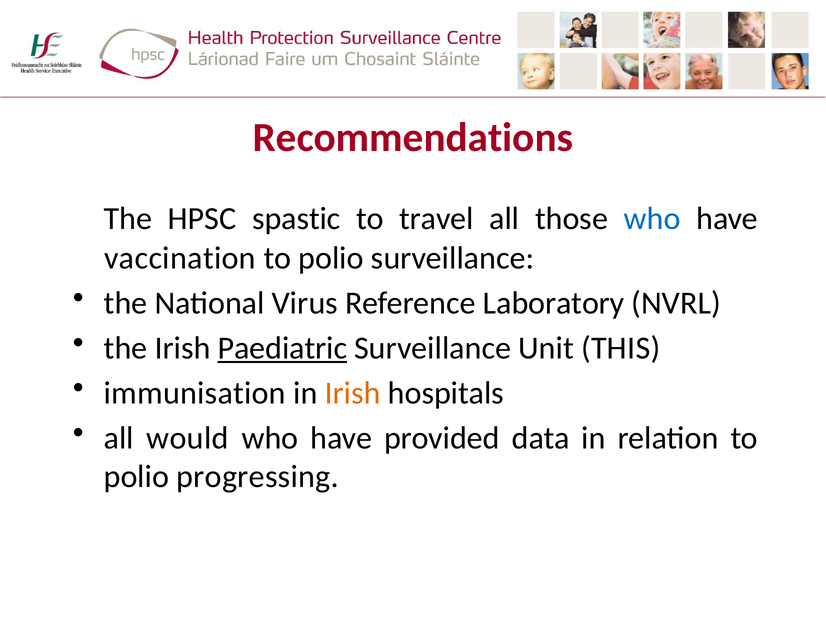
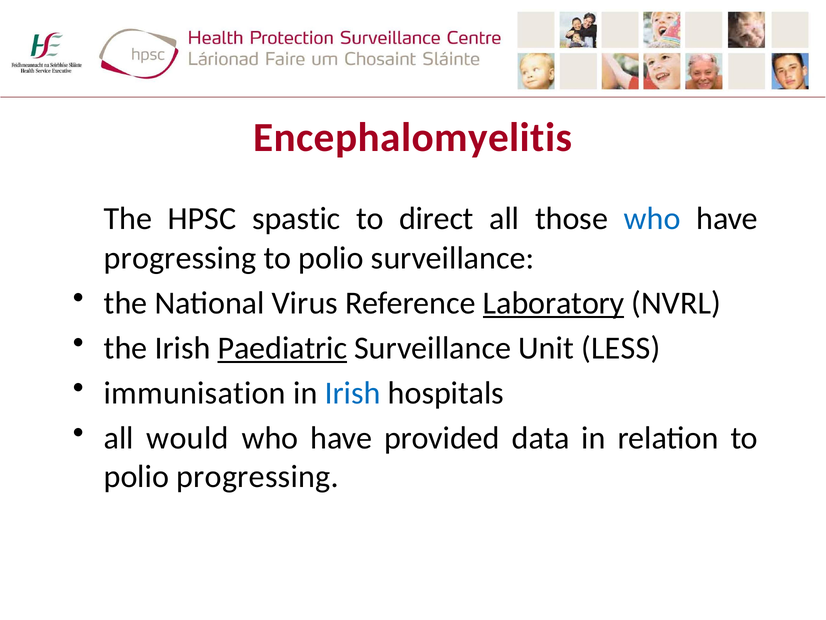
Recommendations: Recommendations -> Encephalomyelitis (413, 137)
travel: travel -> direct (436, 218)
vaccination: vaccination -> progressing (180, 258)
Laboratory underline: none -> present (554, 303)
THIS: THIS -> LESS (621, 348)
Irish colour: orange -> blue (353, 393)
